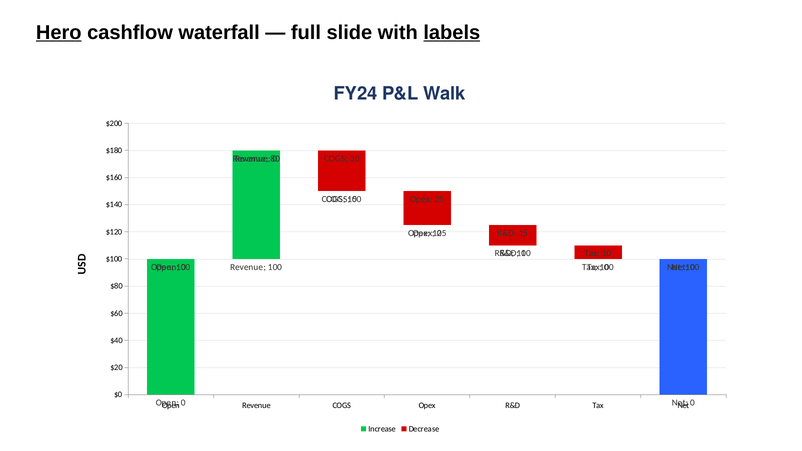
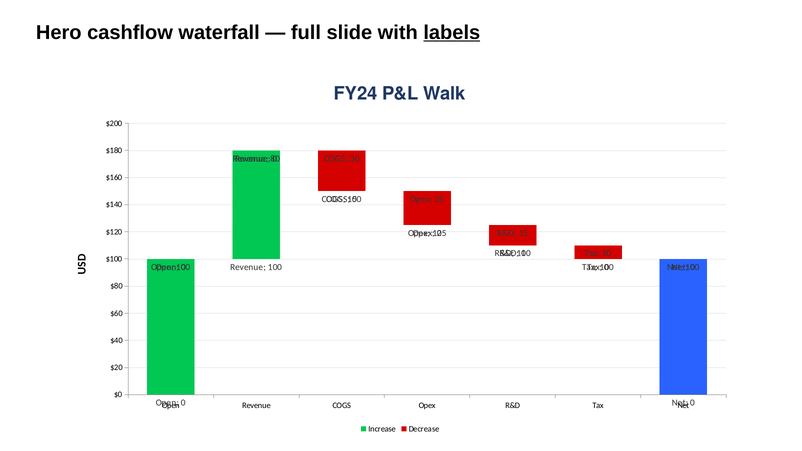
Hero underline: present -> none (59, 33)
